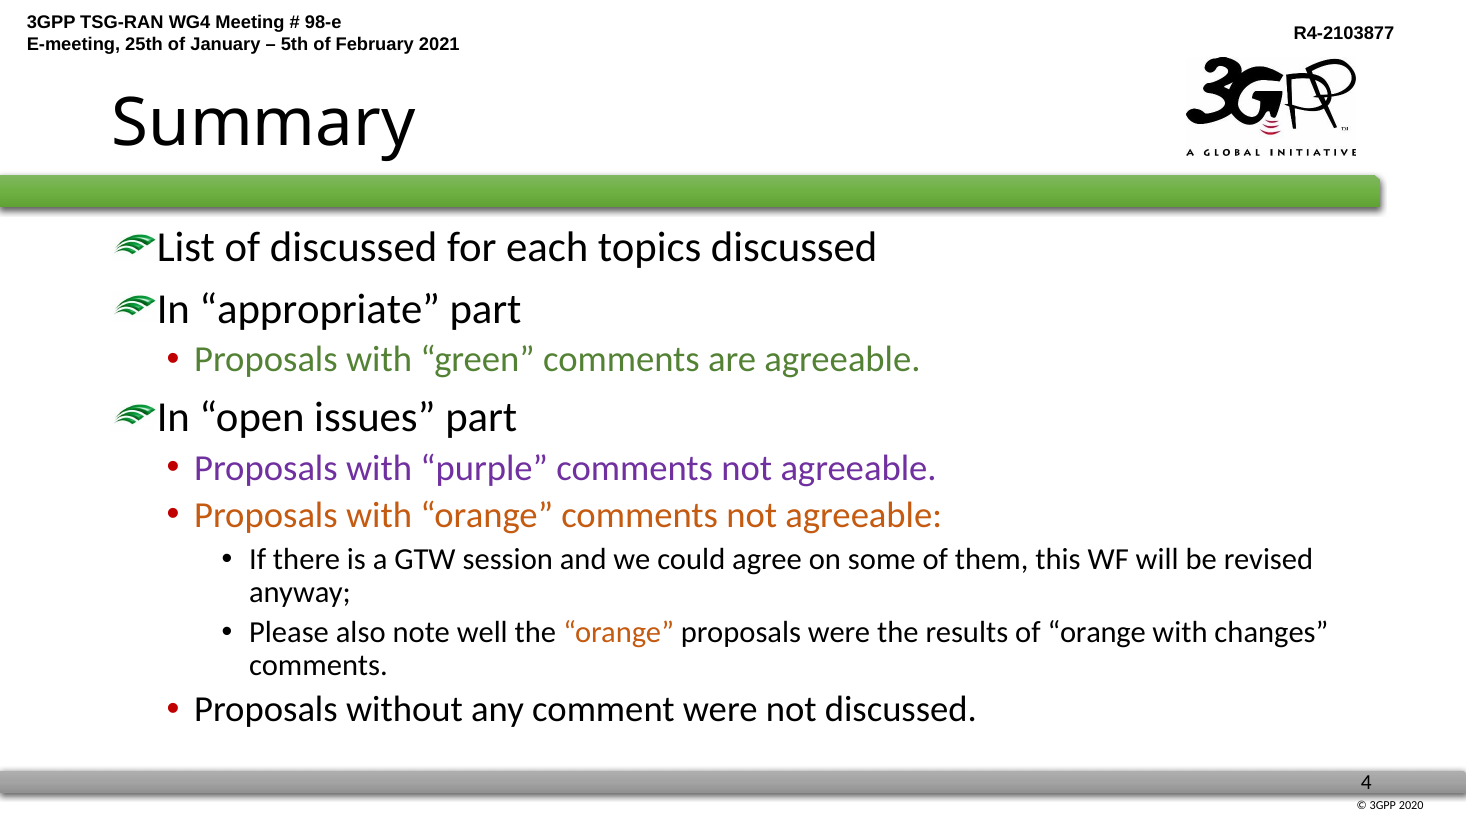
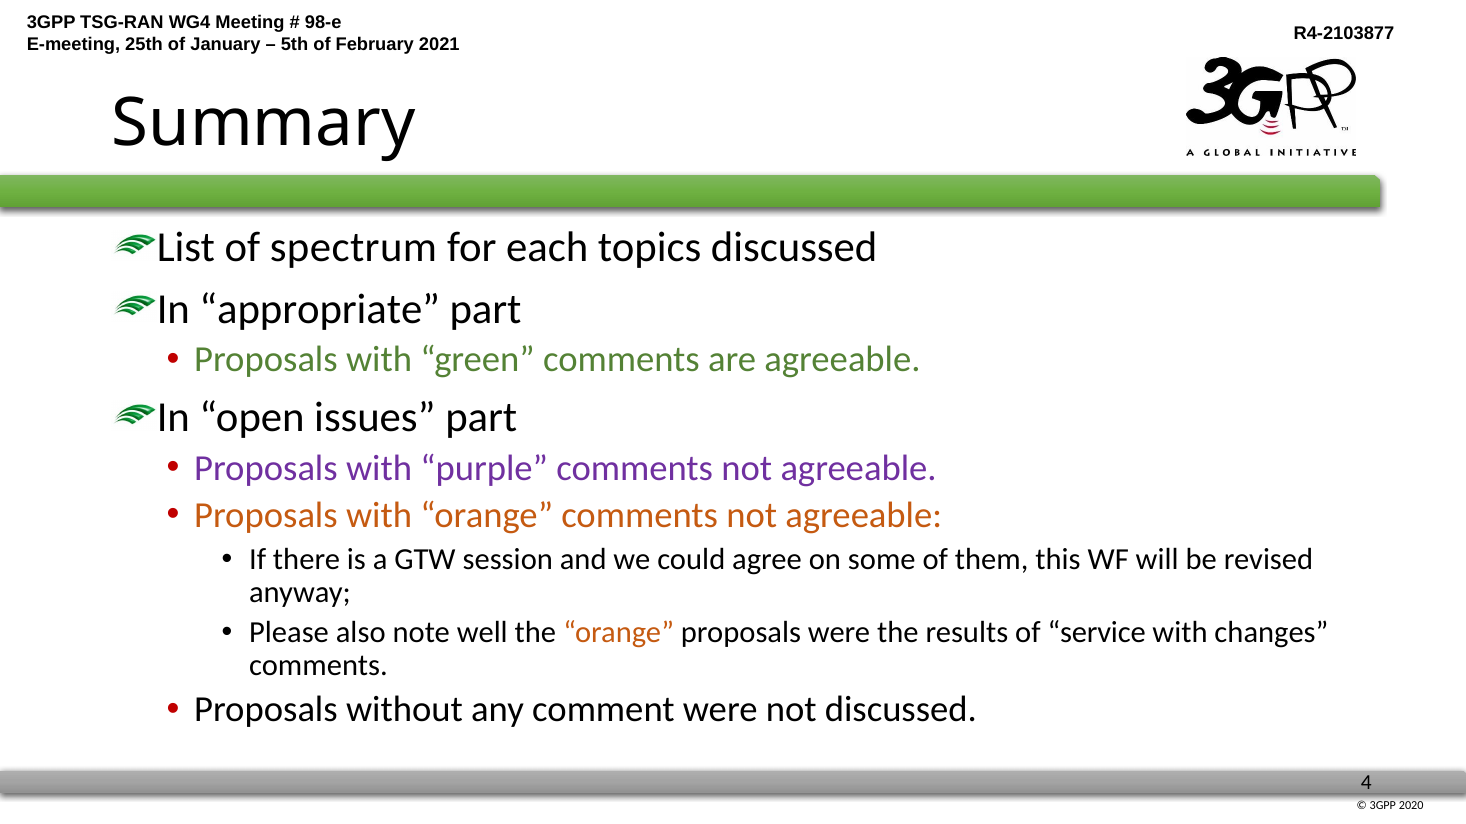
of discussed: discussed -> spectrum (353, 248)
of orange: orange -> service (1097, 633)
